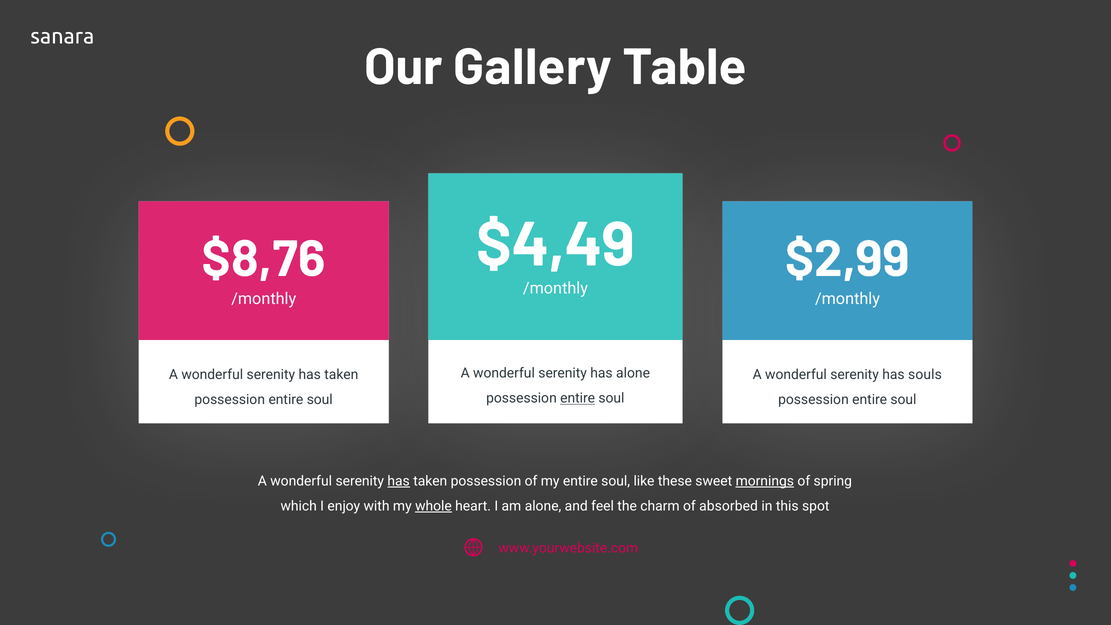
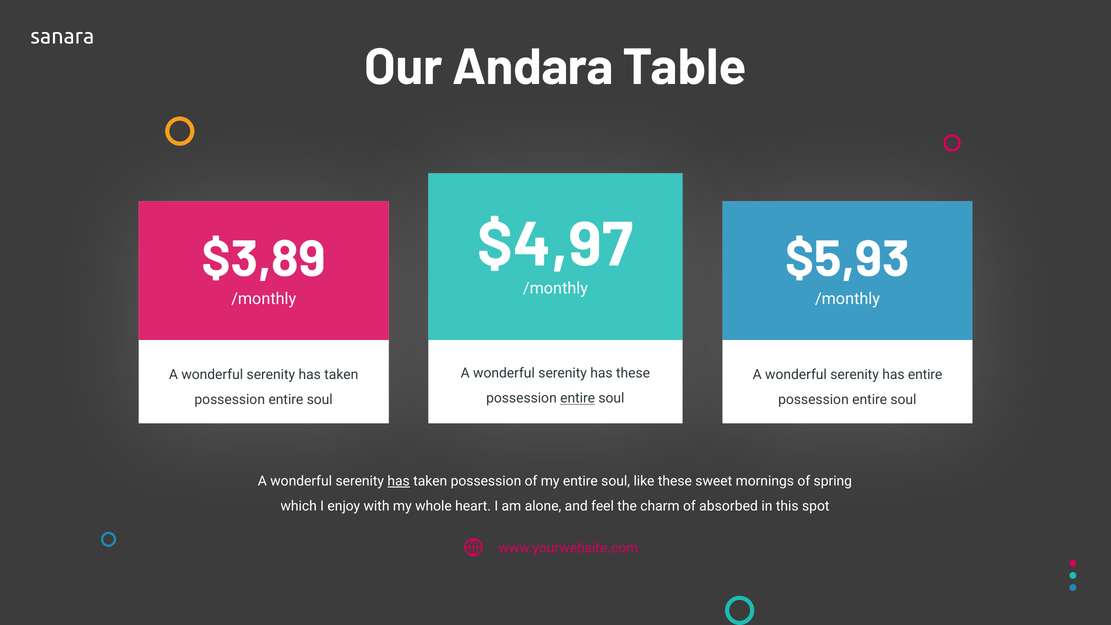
Gallery: Gallery -> Andara (533, 67)
$4,49: $4,49 -> $4,97 (555, 245)
$8,76: $8,76 -> $3,89 (264, 259)
$2,99: $2,99 -> $5,93 (847, 259)
has alone: alone -> these (633, 373)
has souls: souls -> entire (925, 374)
mornings underline: present -> none (765, 481)
whole underline: present -> none (433, 506)
